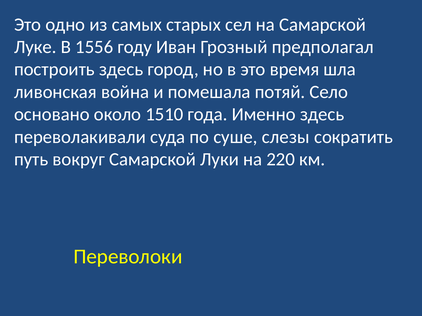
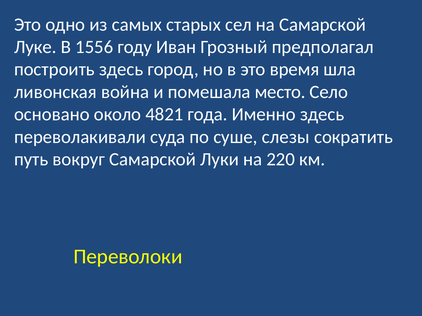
потяй: потяй -> место (280, 92)
1510: 1510 -> 4821 (164, 115)
